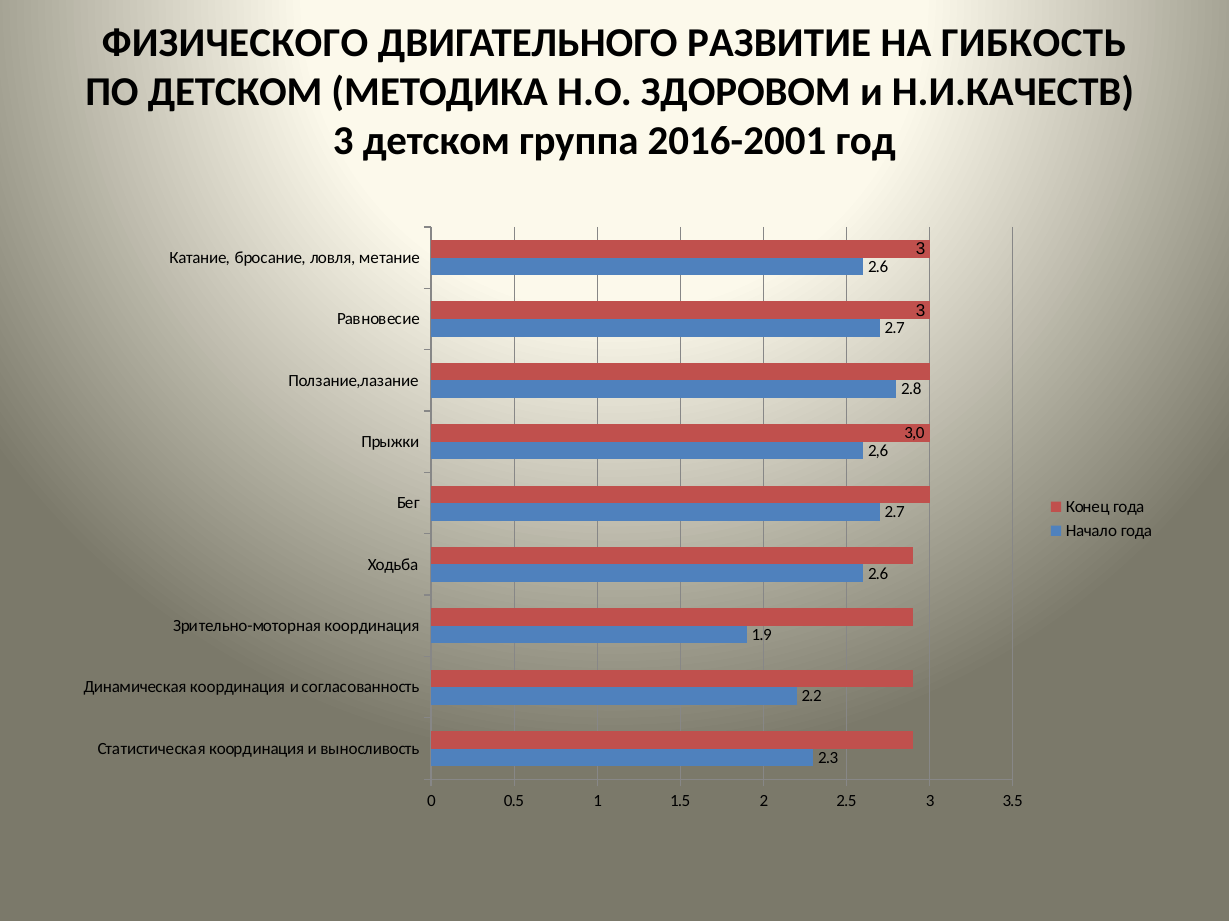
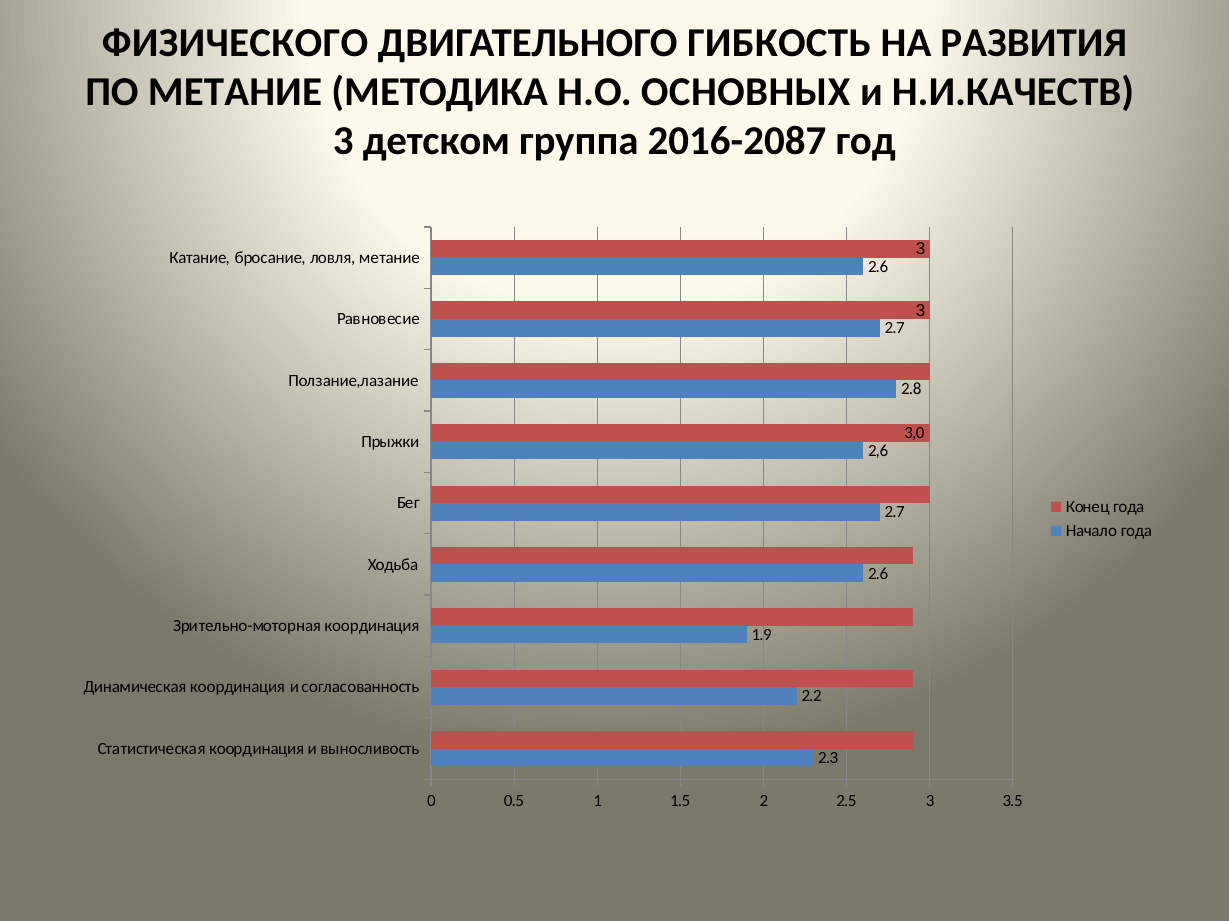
РАЗВИТИЕ: РАЗВИТИЕ -> ГИБКОСТЬ (779, 43)
ГИБКОСТЬ: ГИБКОСТЬ -> РАЗВИТИЯ (1034, 43)
ПО ДЕТСКОМ: ДЕТСКОМ -> МЕТАНИЕ (235, 92)
ЗДОРОВОМ: ЗДОРОВОМ -> ОСНОВНЫХ (746, 92)
2016-2001: 2016-2001 -> 2016-2087 (737, 141)
